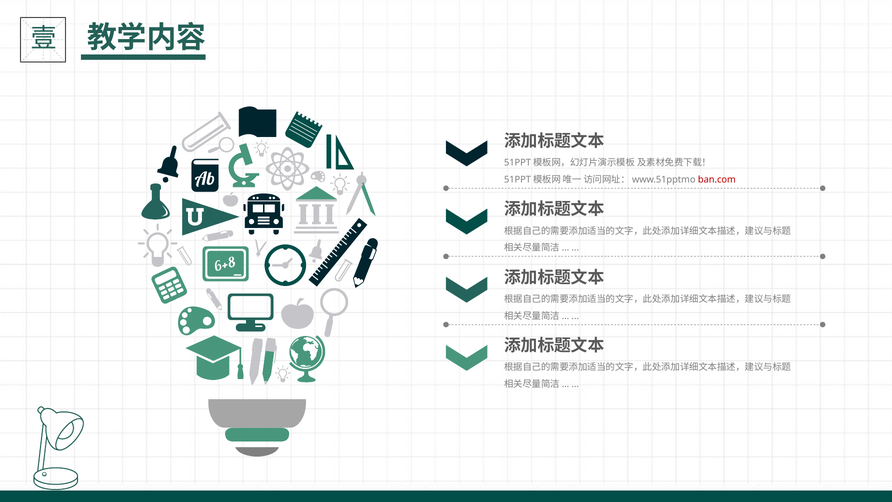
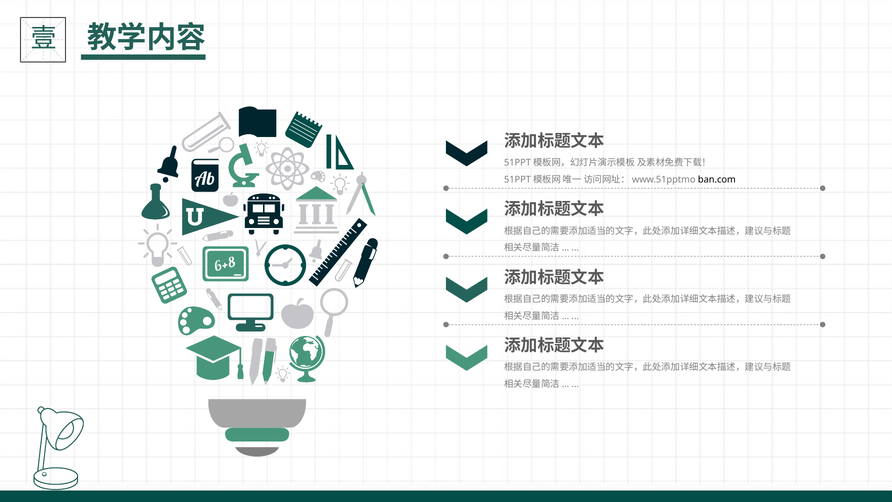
ban.com colour: red -> black (717, 180)
